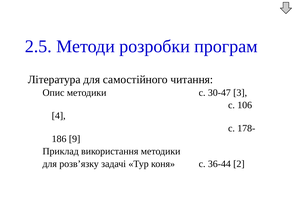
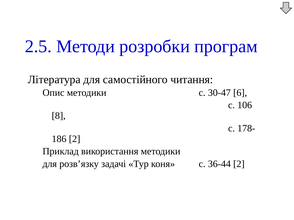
3: 3 -> 6 (240, 93)
4: 4 -> 8 (59, 116)
9: 9 -> 2 (75, 139)
